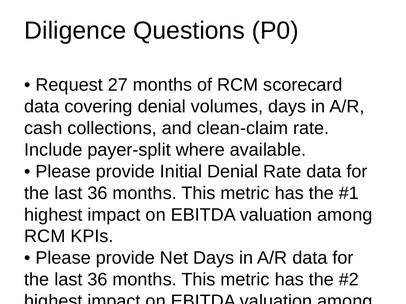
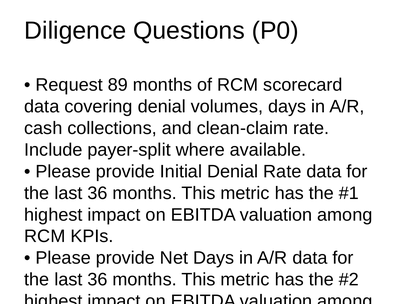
27: 27 -> 89 (118, 85)
